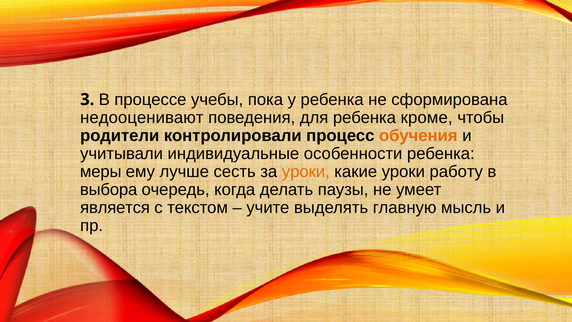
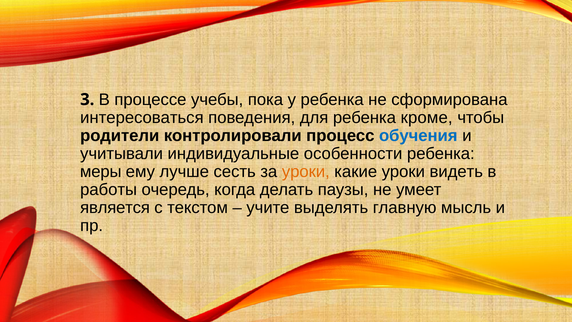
недооценивают: недооценивают -> интересоваться (142, 117)
обучения colour: orange -> blue (418, 135)
работу: работу -> видеть (456, 171)
выбора: выбора -> работы (109, 189)
